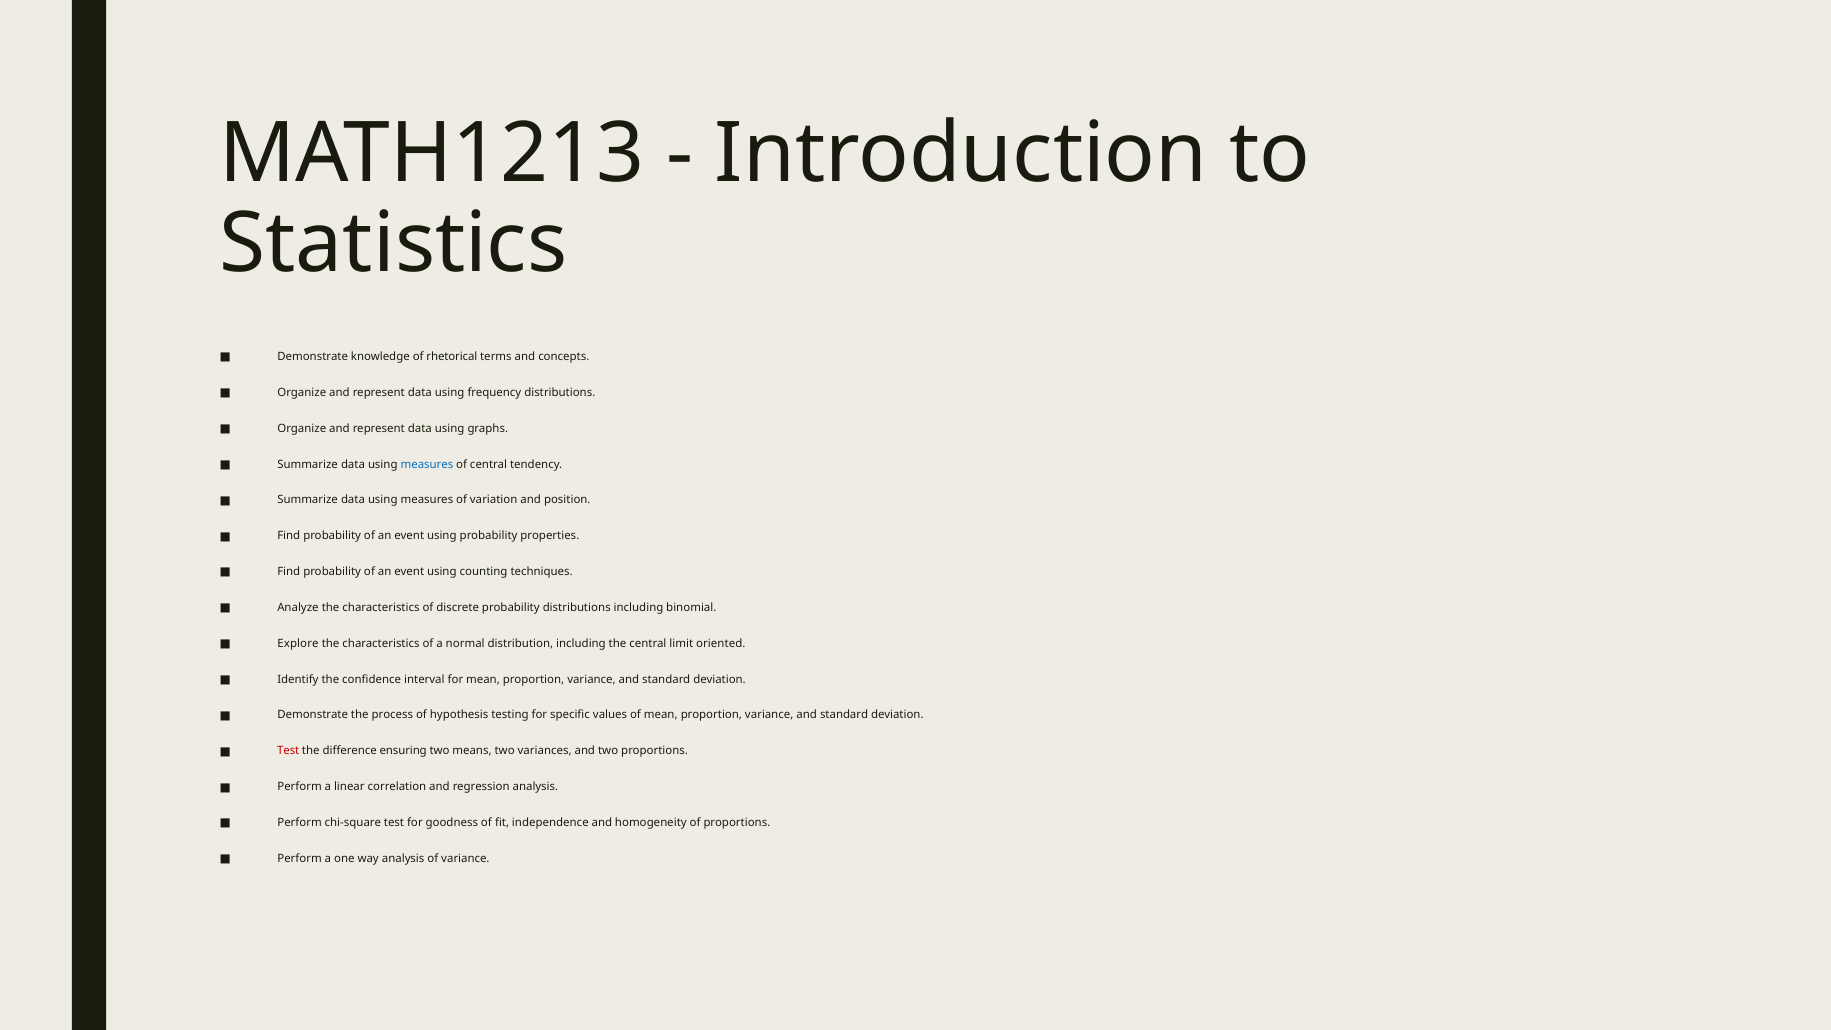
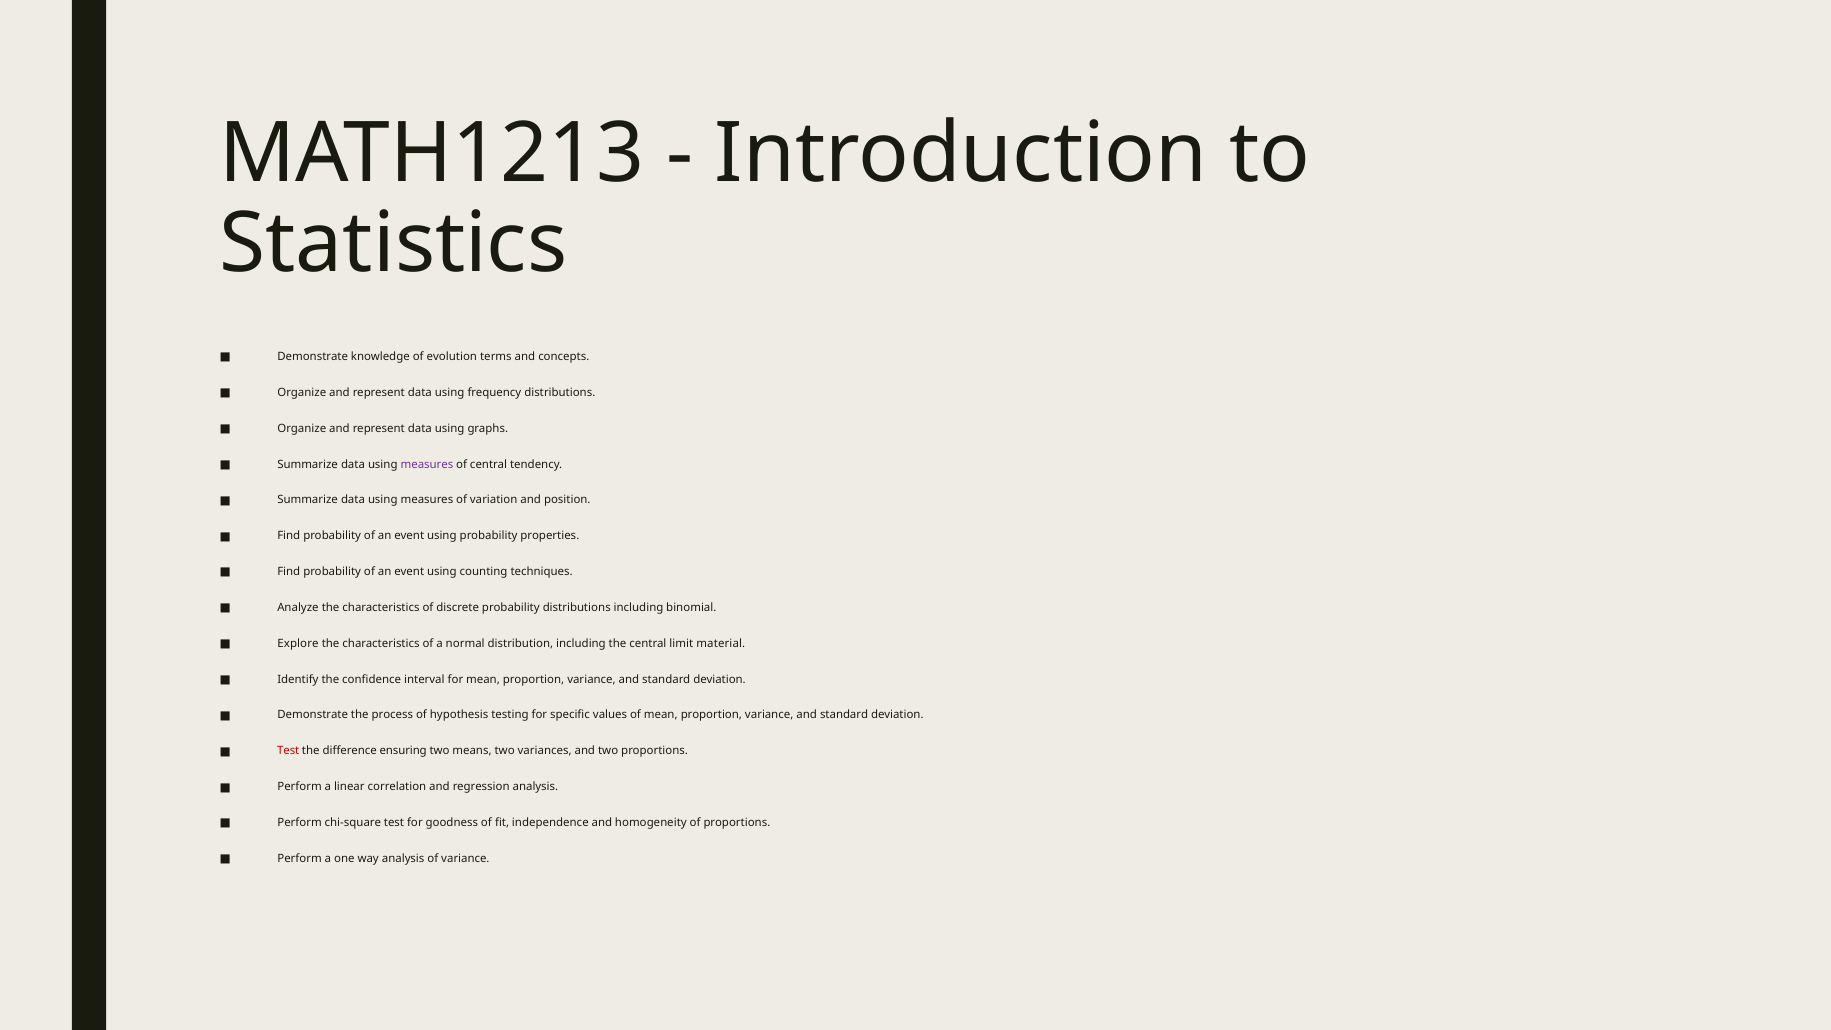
rhetorical: rhetorical -> evolution (452, 357)
measures colour: blue -> purple (427, 464)
oriented: oriented -> material (721, 643)
